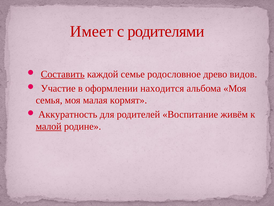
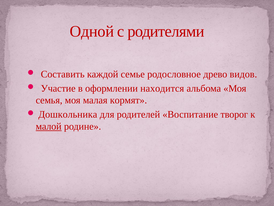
Имеет: Имеет -> Одной (92, 31)
Составить underline: present -> none (63, 74)
Аккуратность: Аккуратность -> Дошкольника (68, 114)
живём: живём -> творог (234, 114)
